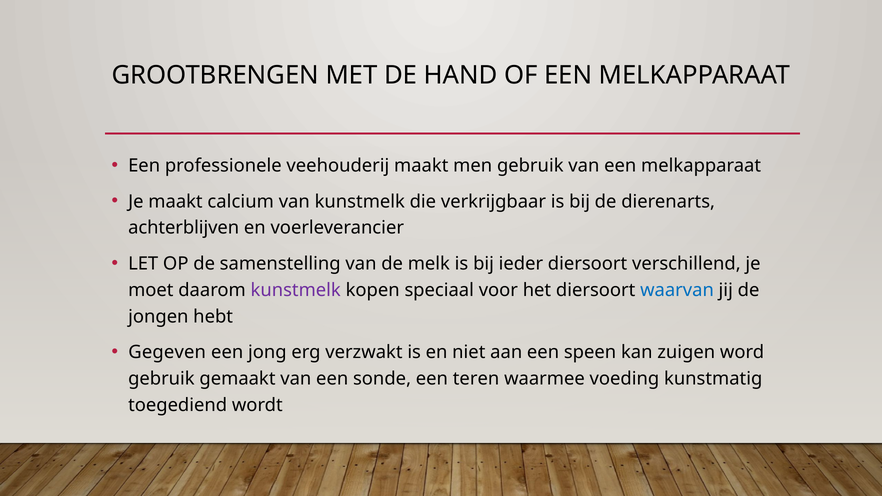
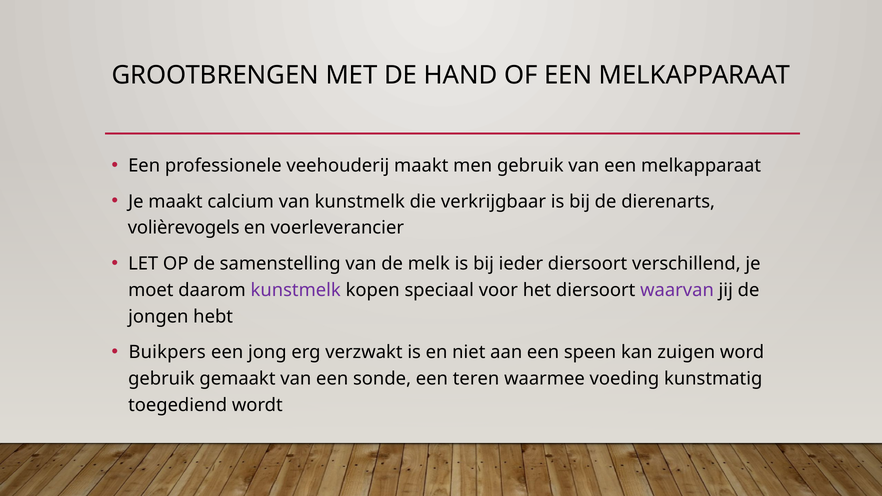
achterblijven: achterblijven -> volièrevogels (184, 228)
waarvan colour: blue -> purple (677, 290)
Gegeven: Gegeven -> Buikpers (167, 352)
